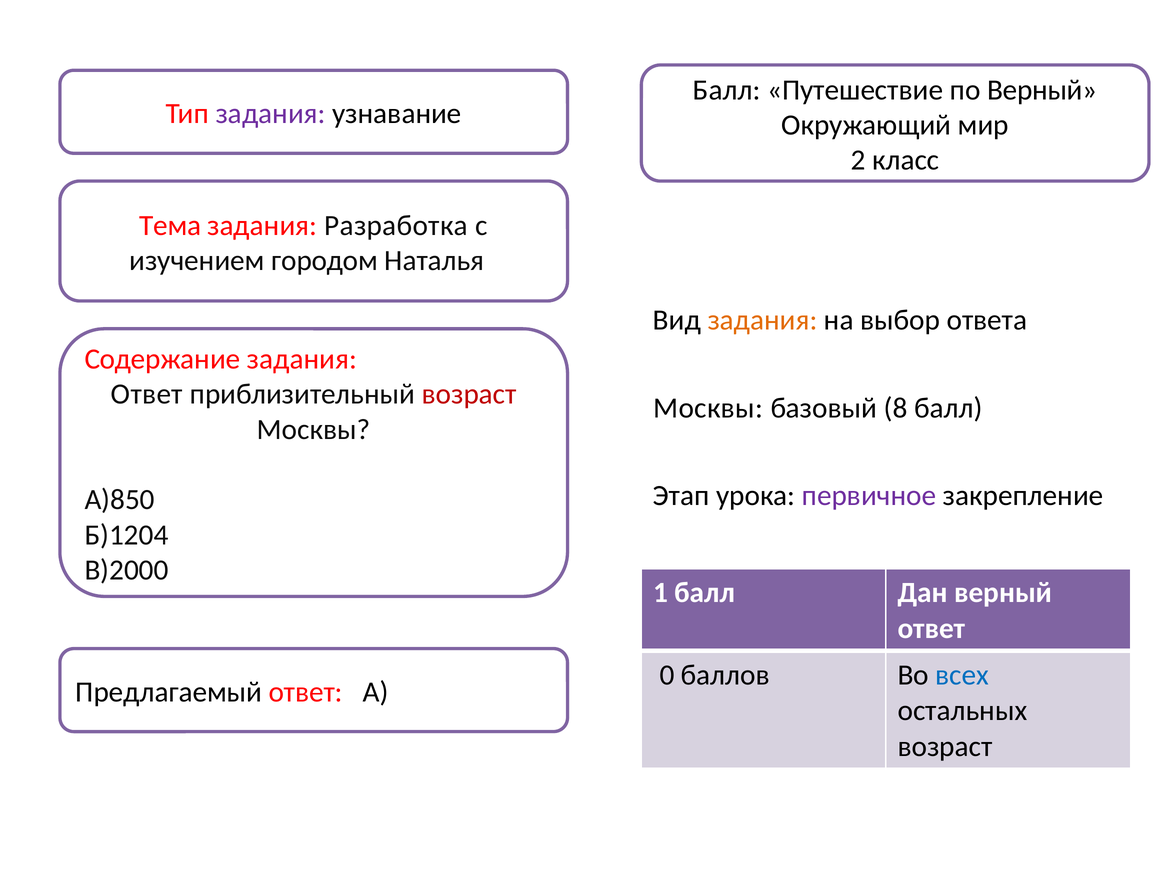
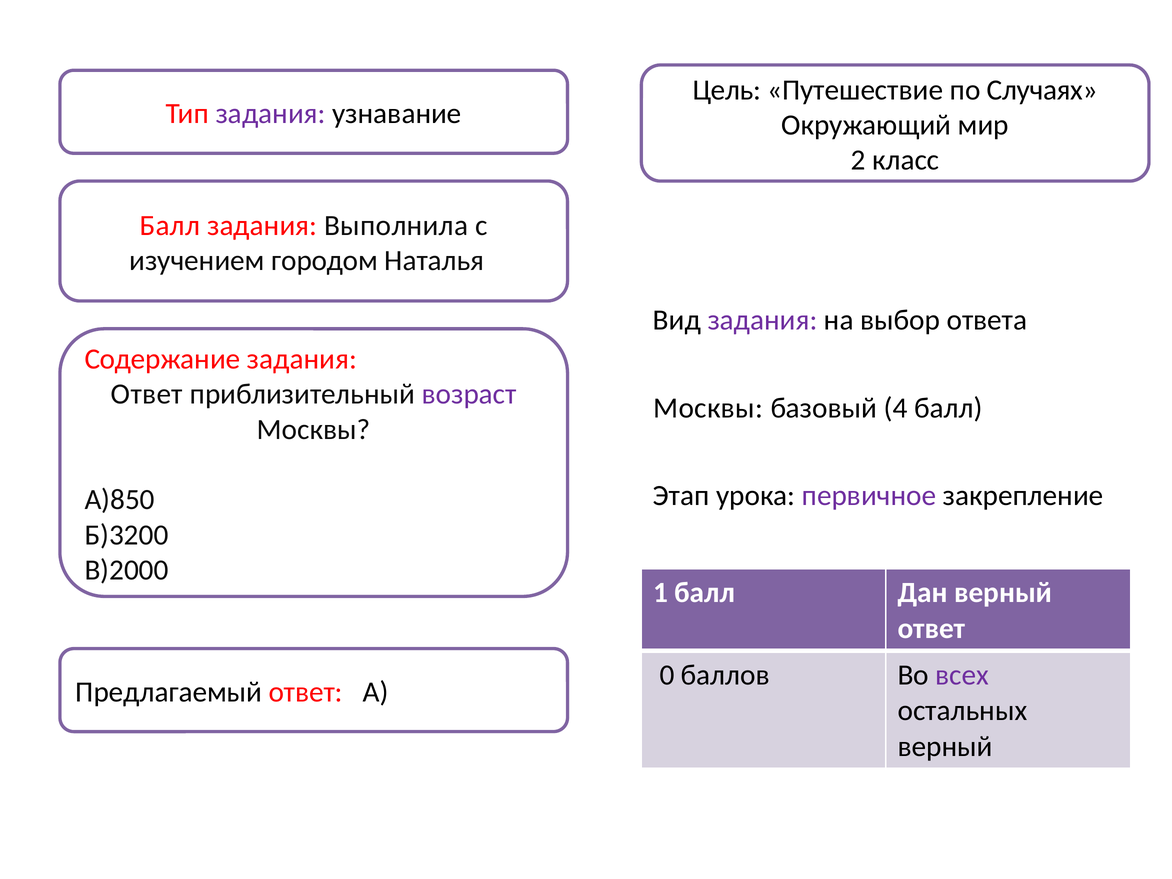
Балл: Балл -> Цель (727, 90)
по Верный: Верный -> Случаях (1042, 90)
Тема: Тема -> Балл (170, 225)
Разработка: Разработка -> Выполнила (396, 225)
задания colour: orange -> purple (762, 320)
возраст colour: red -> purple (469, 394)
8: 8 -> 4 (896, 408)
Б)1204: Б)1204 -> Б)3200 (126, 535)
всех colour: blue -> purple (962, 675)
возраст: возраст -> верный (945, 746)
